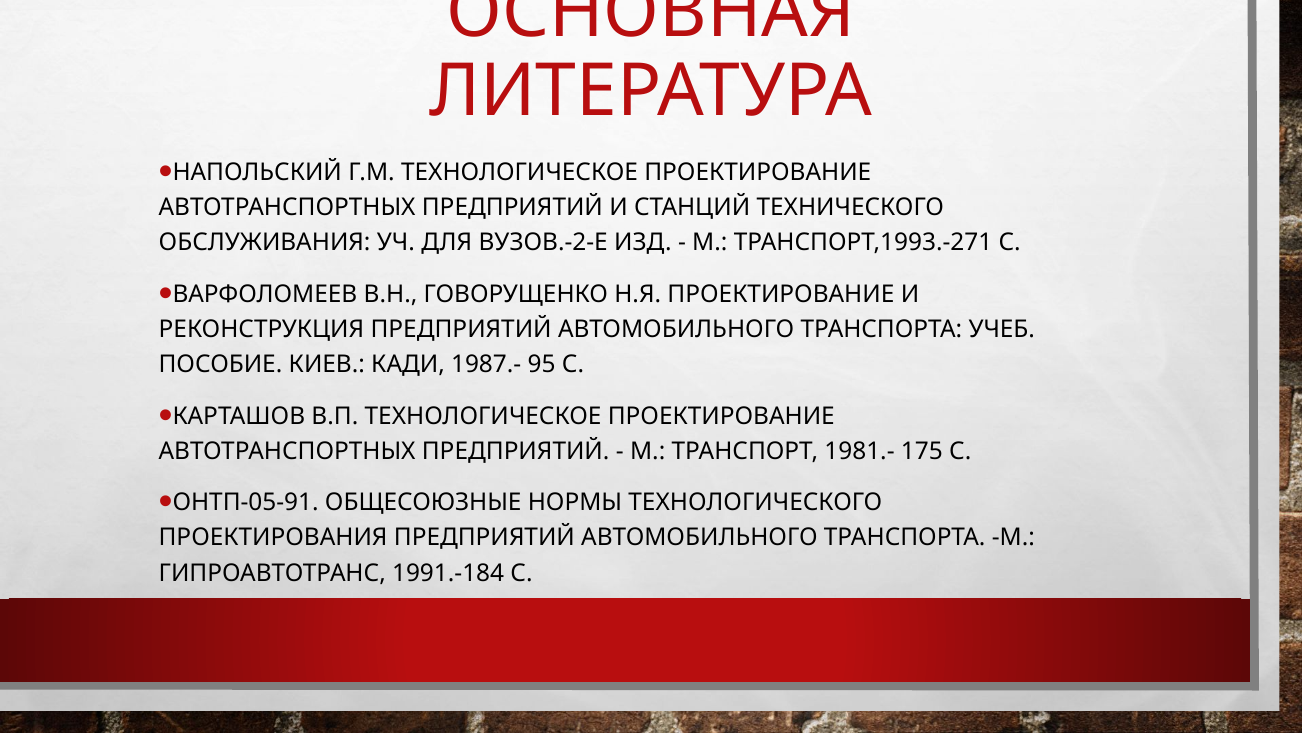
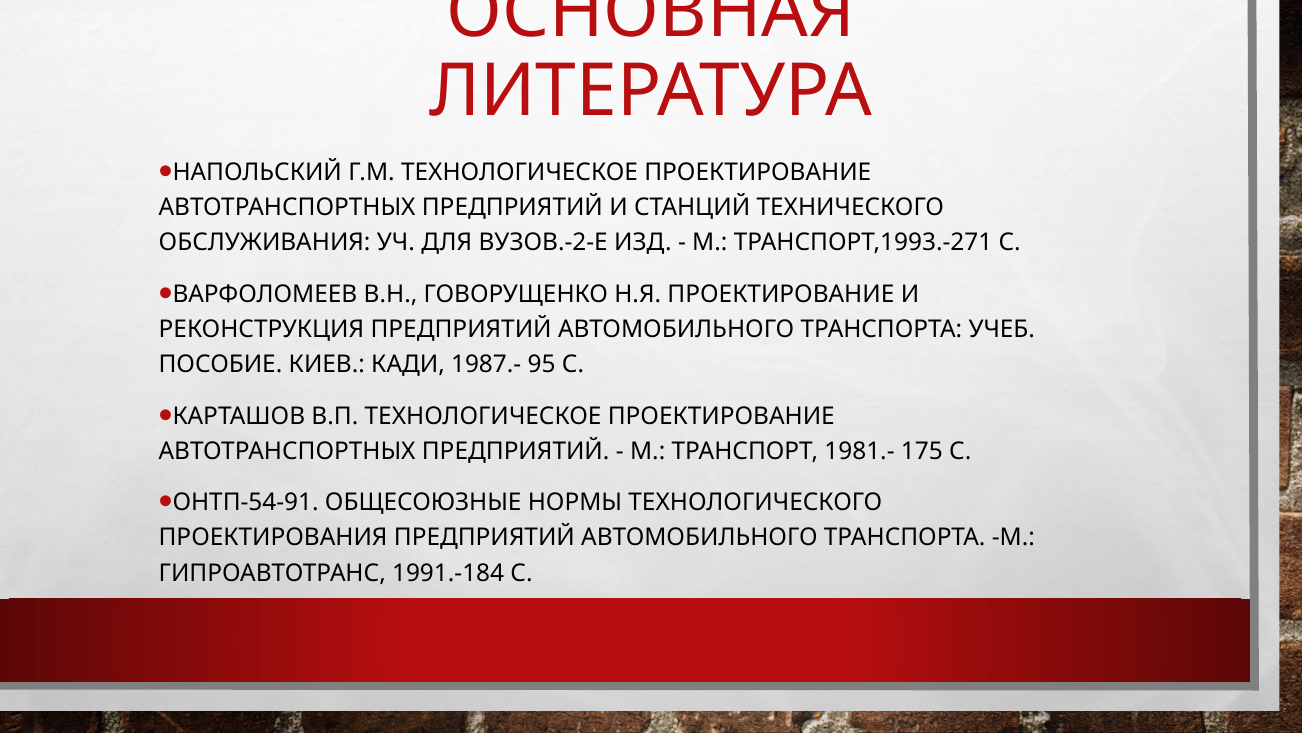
ОНТП-05-91: ОНТП-05-91 -> ОНТП-54-91 (246, 502)
